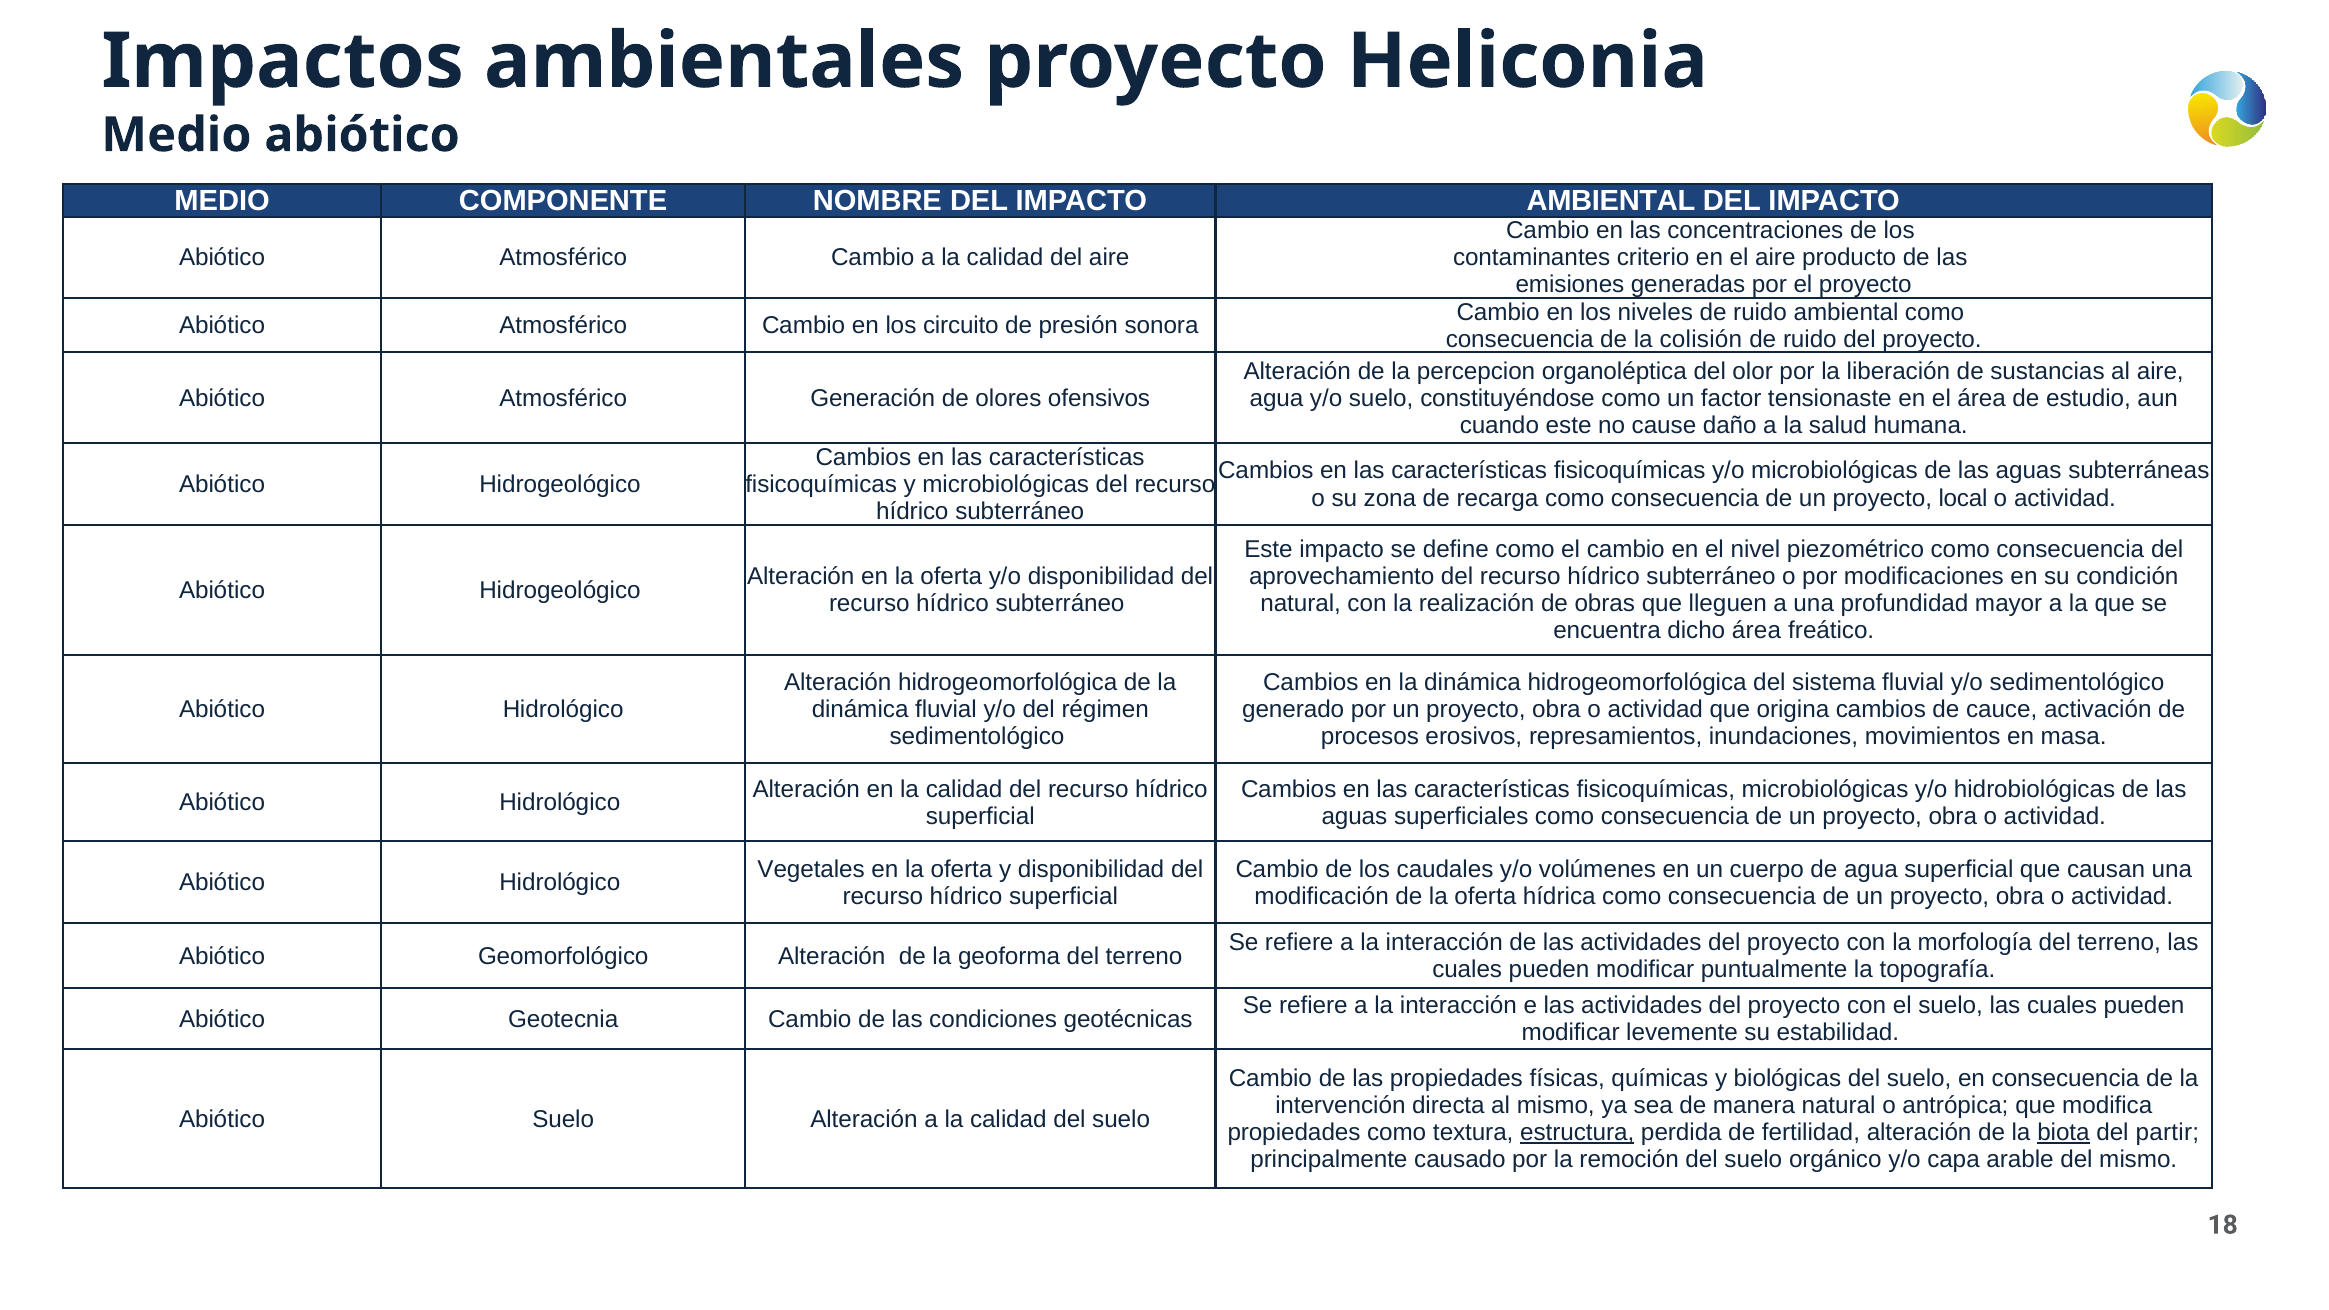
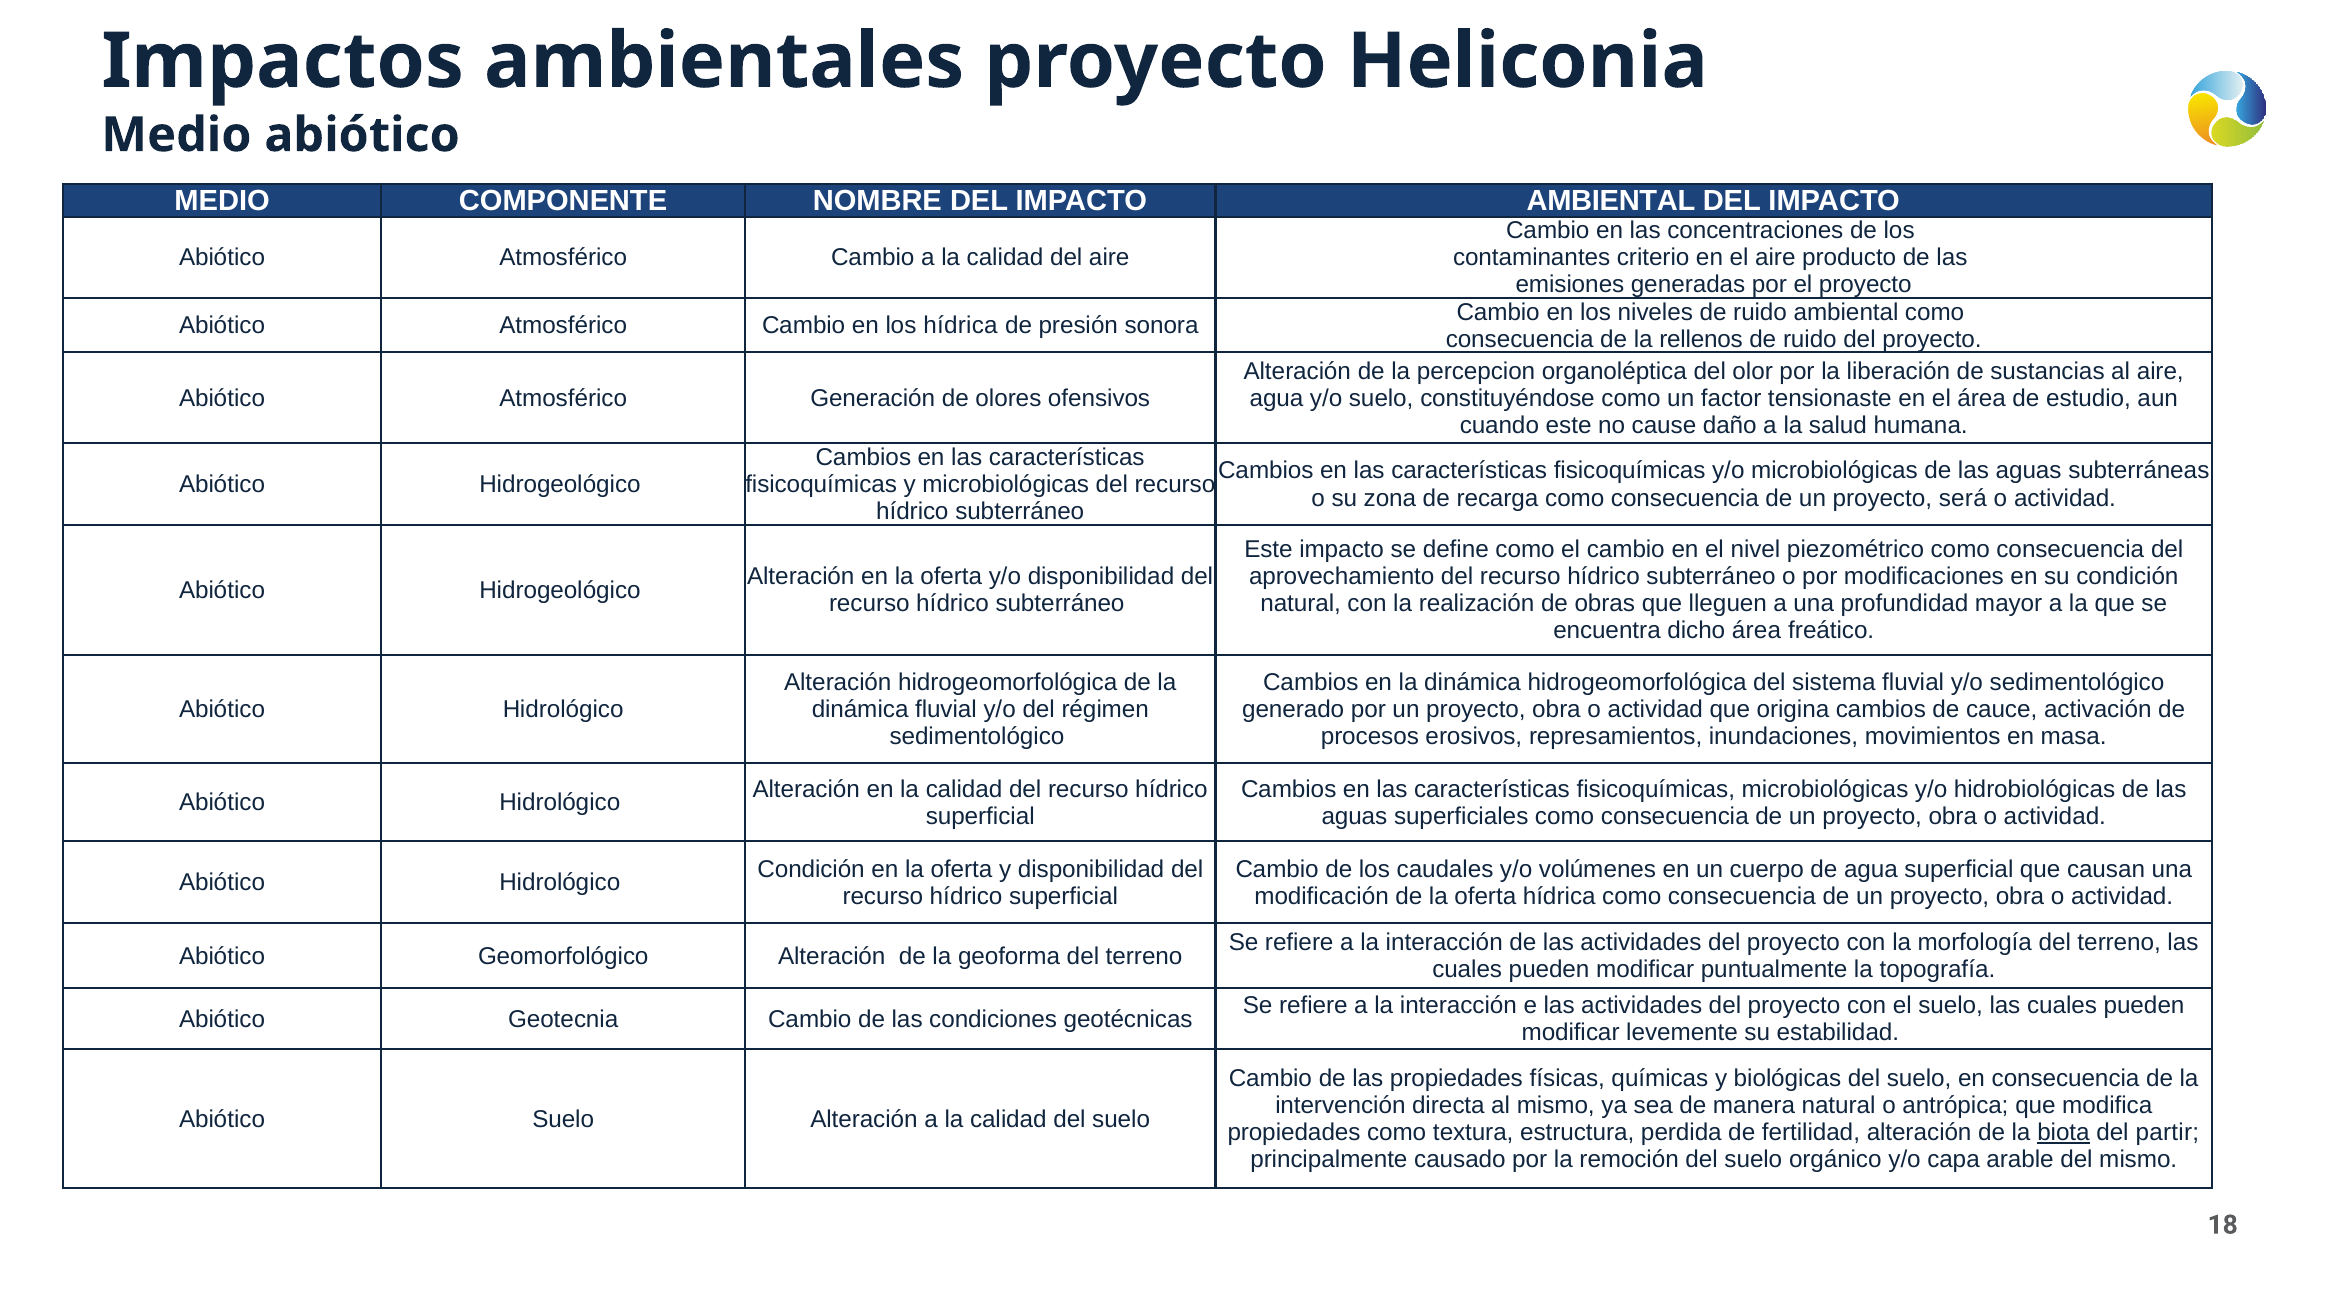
los circuito: circuito -> hídrica (961, 326)
colisión: colisión -> rellenos (1701, 339)
local: local -> será (1963, 498)
Vegetales: Vegetales -> Condición (811, 869)
estructura underline: present -> none (1577, 1133)
